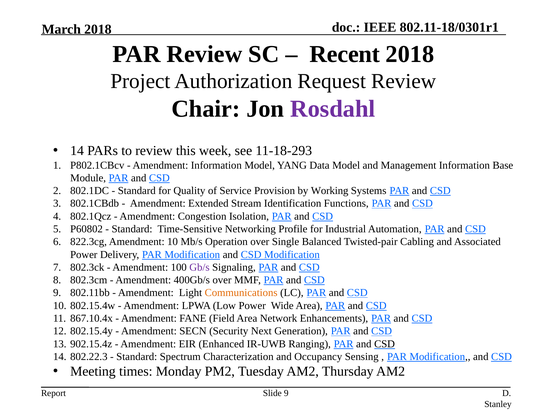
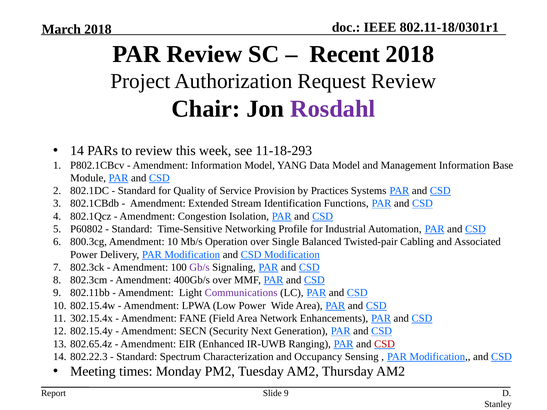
Working: Working -> Practices (330, 191)
822.3cg: 822.3cg -> 800.3cg (89, 242)
Communications colour: orange -> purple (241, 293)
867.10.4x: 867.10.4x -> 302.15.4x (92, 319)
902.15.4z: 902.15.4z -> 802.65.4z (91, 344)
CSD colour: black -> red (385, 344)
